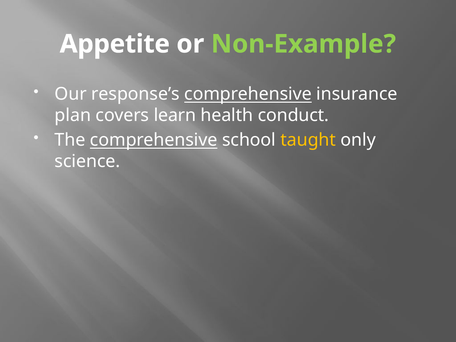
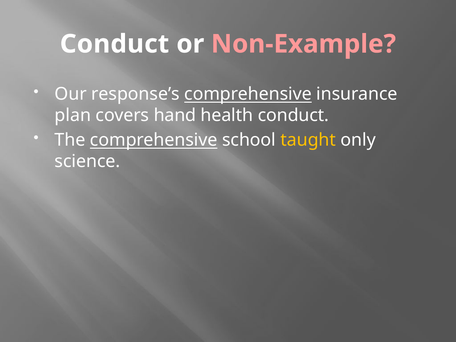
Appetite: Appetite -> Conduct (115, 44)
Non-Example colour: light green -> pink (303, 44)
learn: learn -> hand (175, 115)
